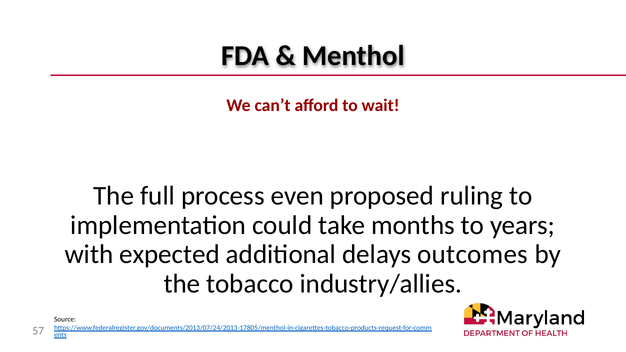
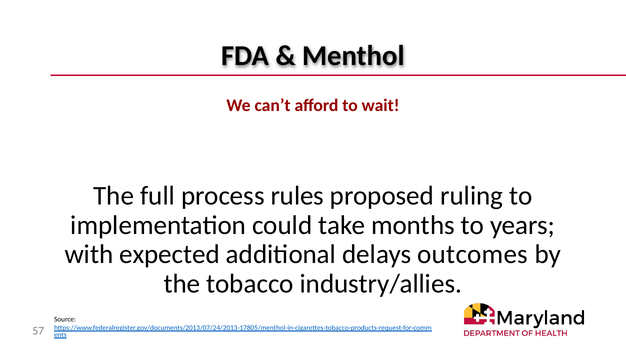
even: even -> rules (297, 196)
